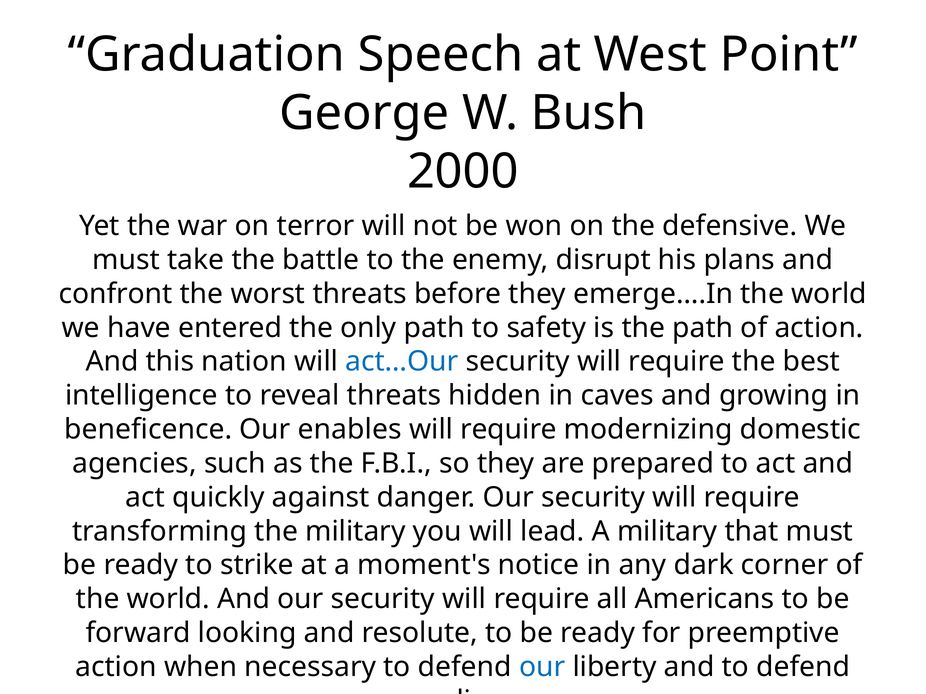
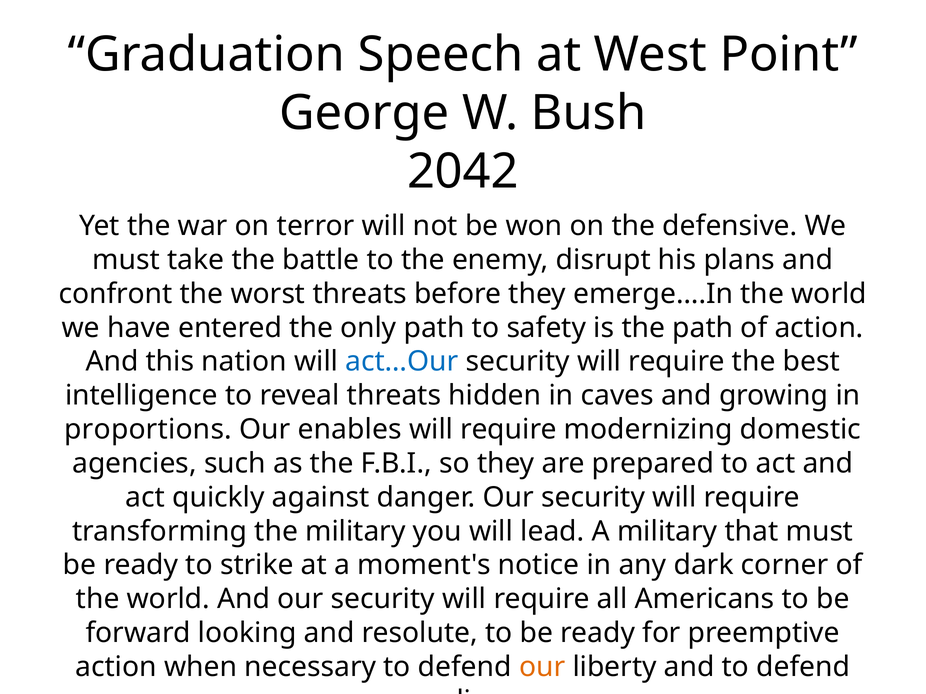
2000: 2000 -> 2042 (463, 172)
beneficence: beneficence -> proportions (148, 430)
our colour: blue -> orange (542, 667)
